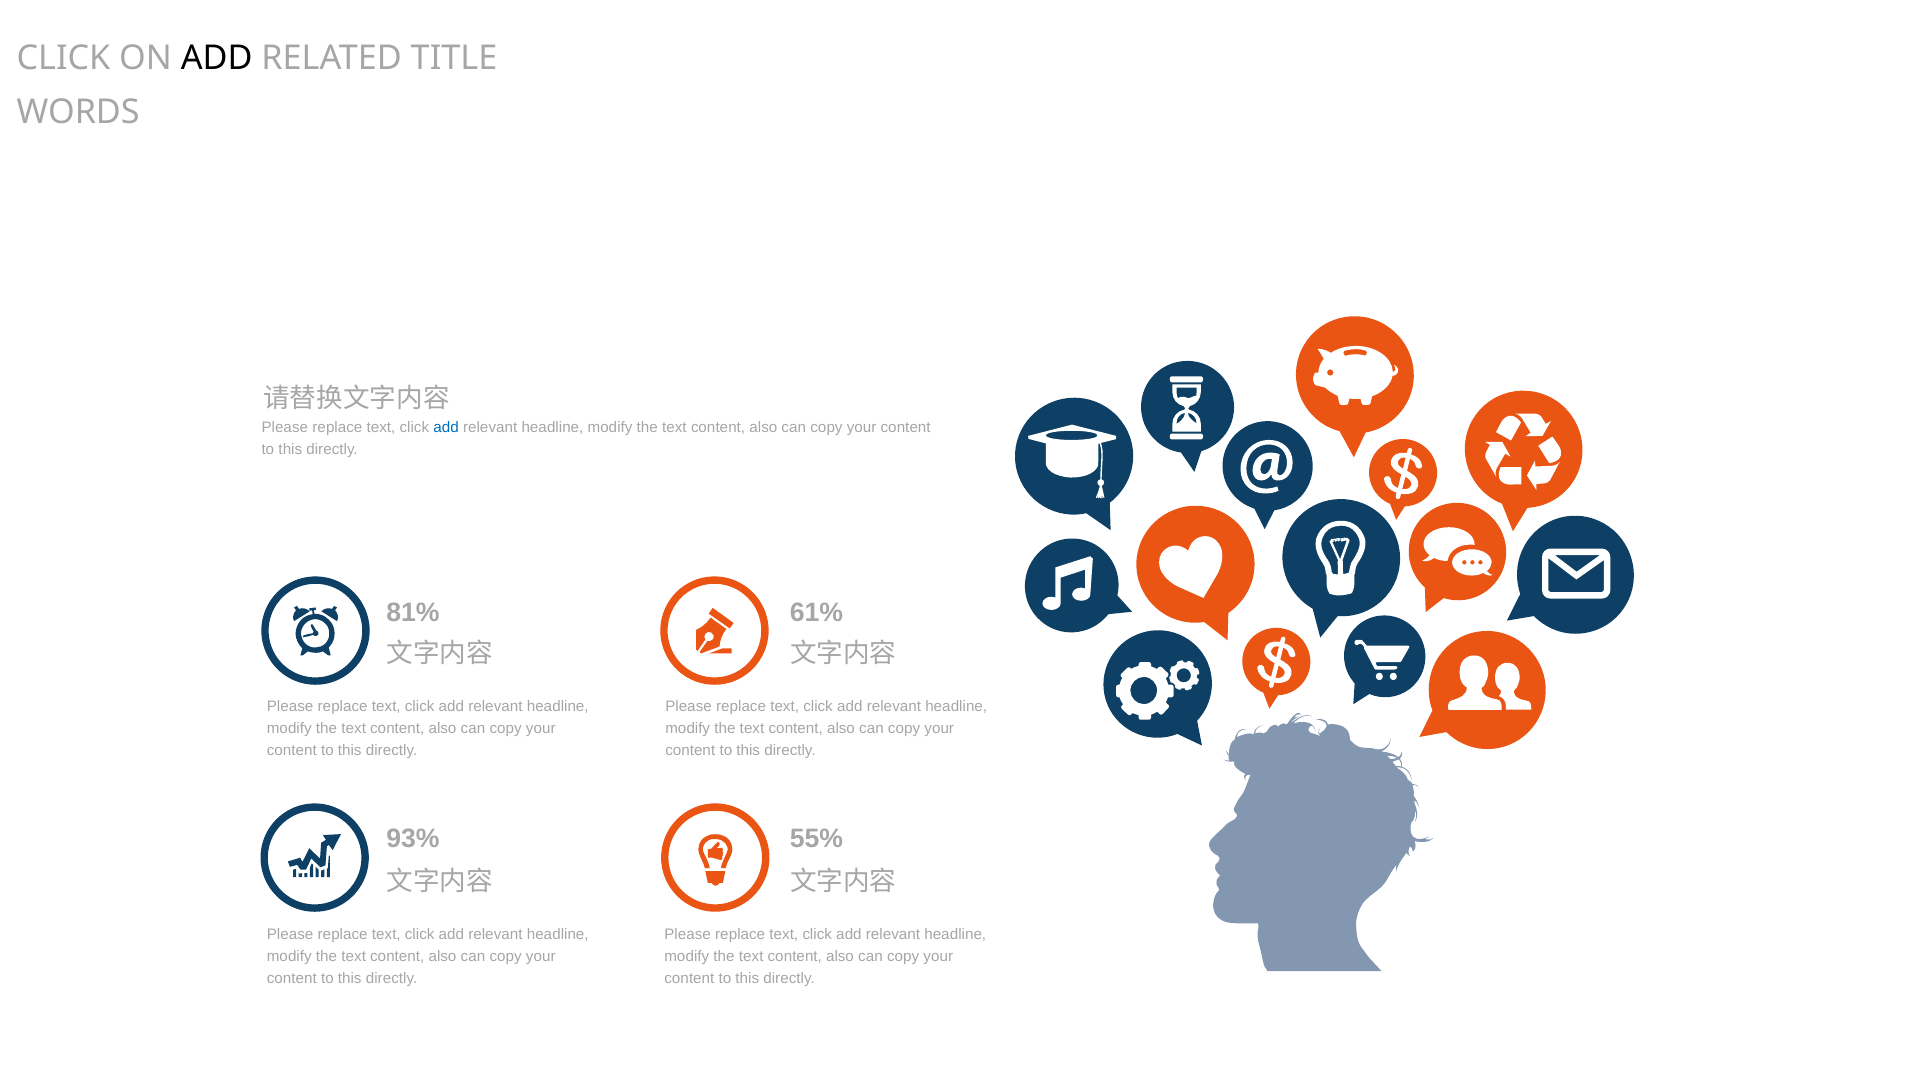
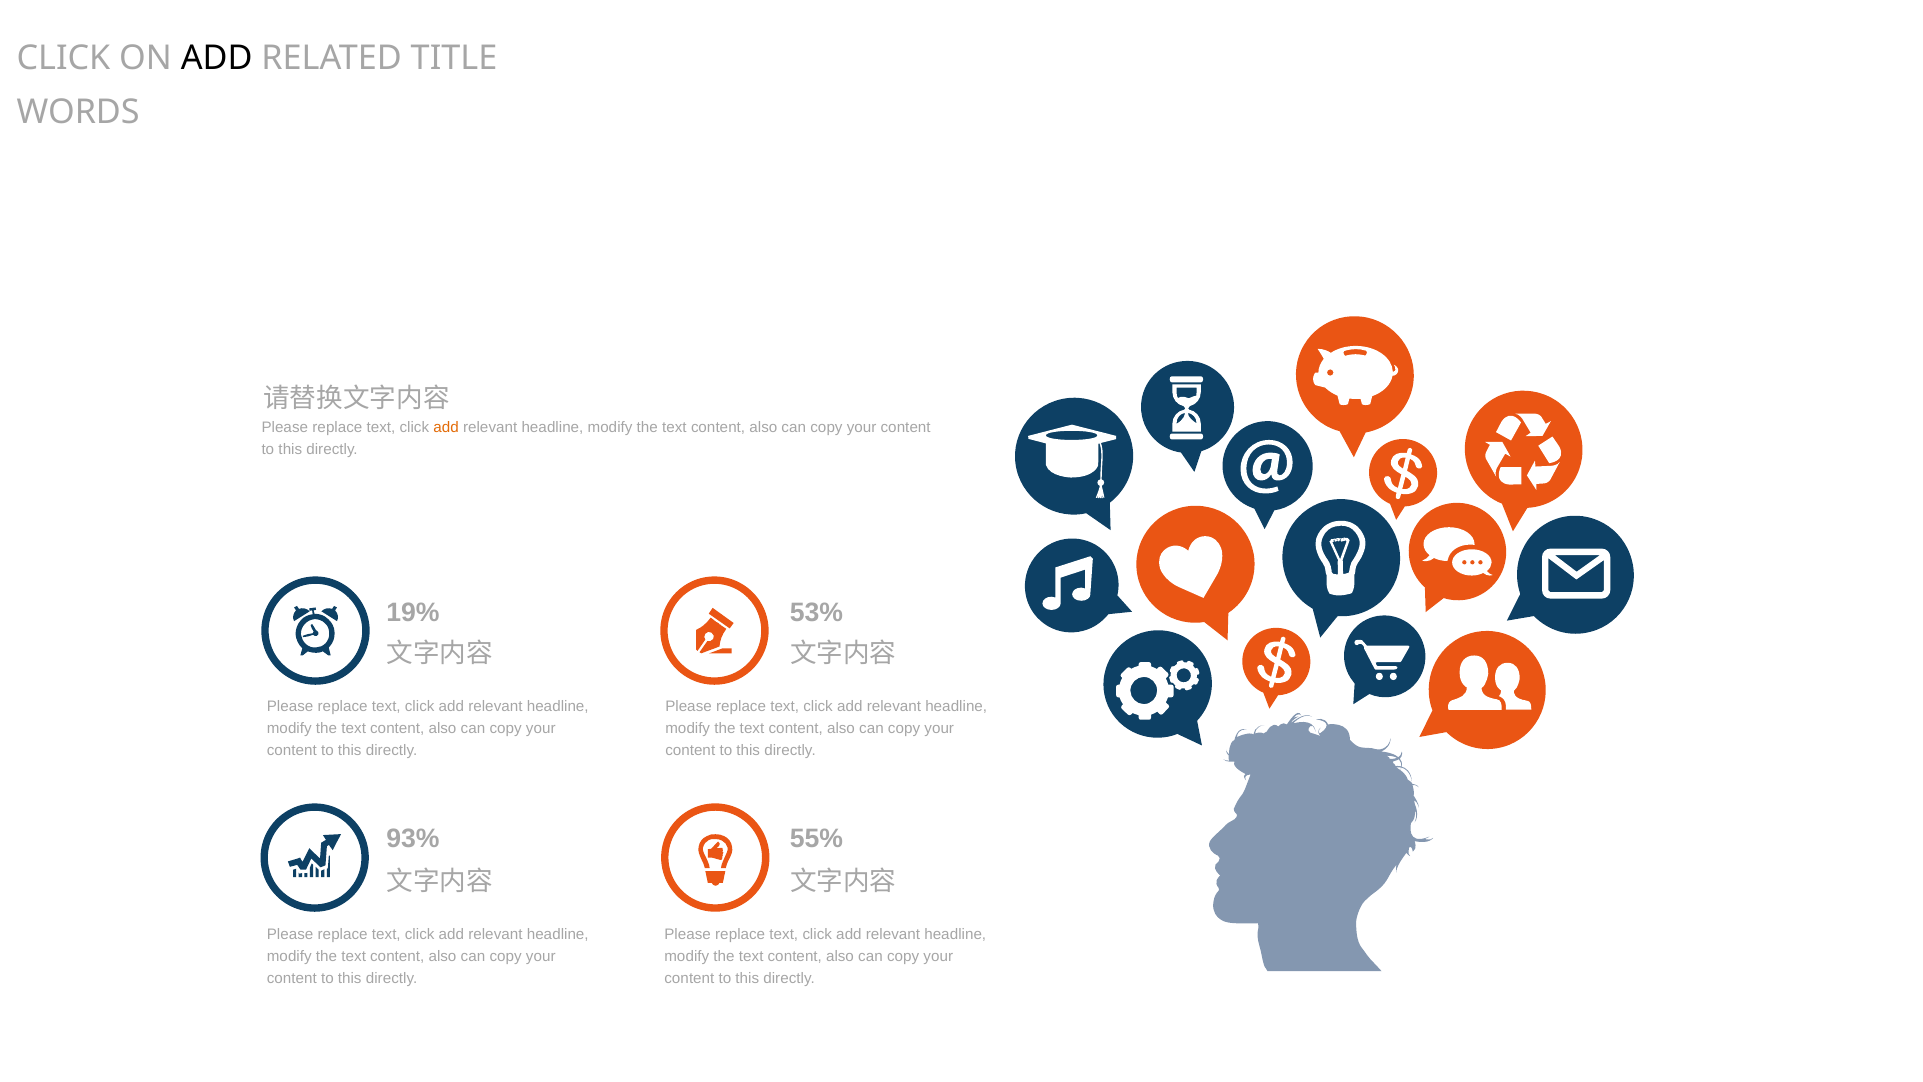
add colour: blue -> orange (446, 427)
81%: 81% -> 19% (413, 613)
61%: 61% -> 53% (816, 613)
